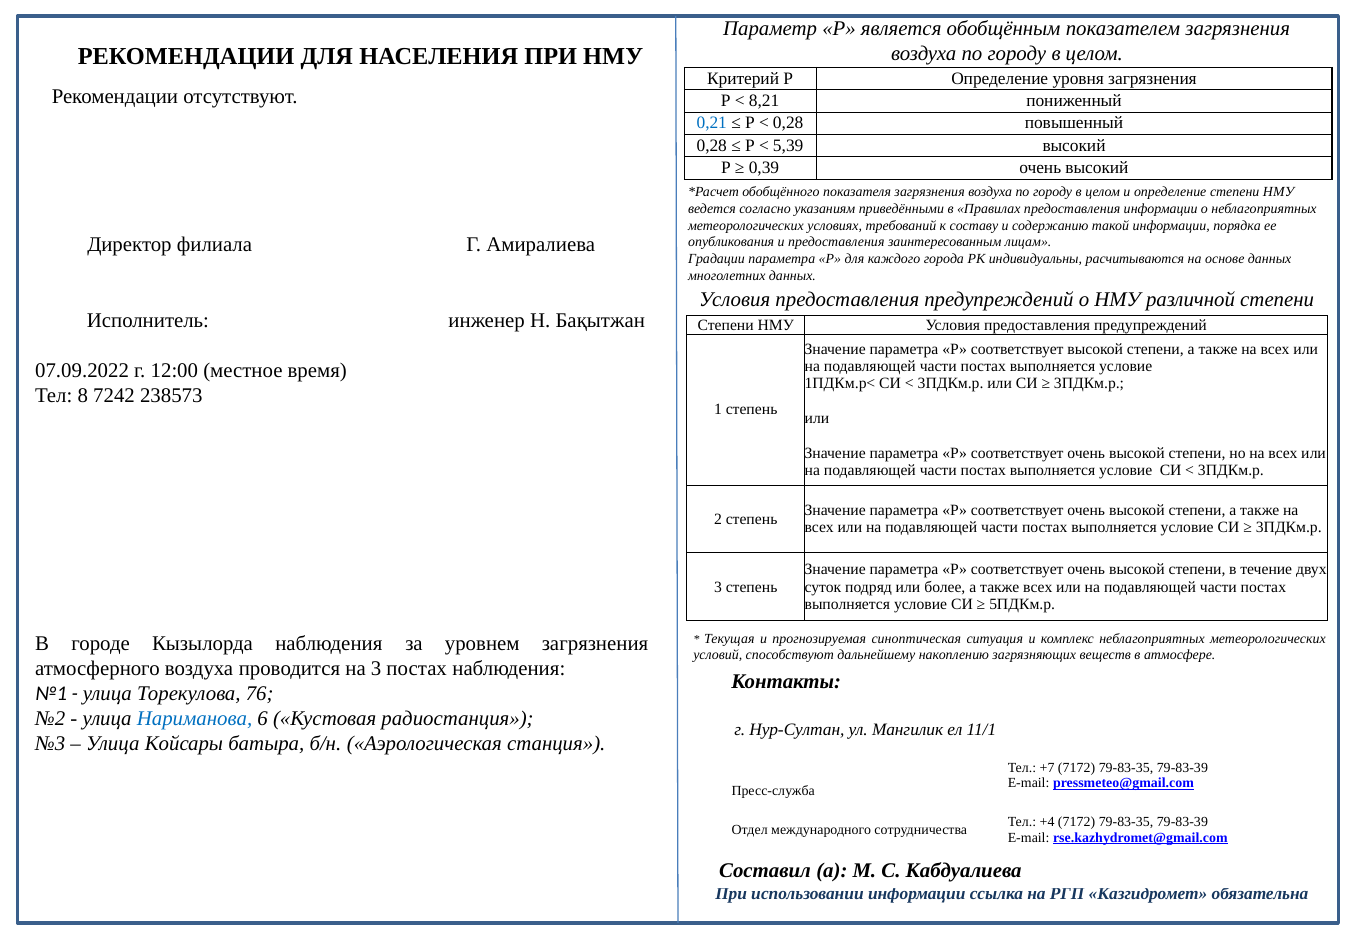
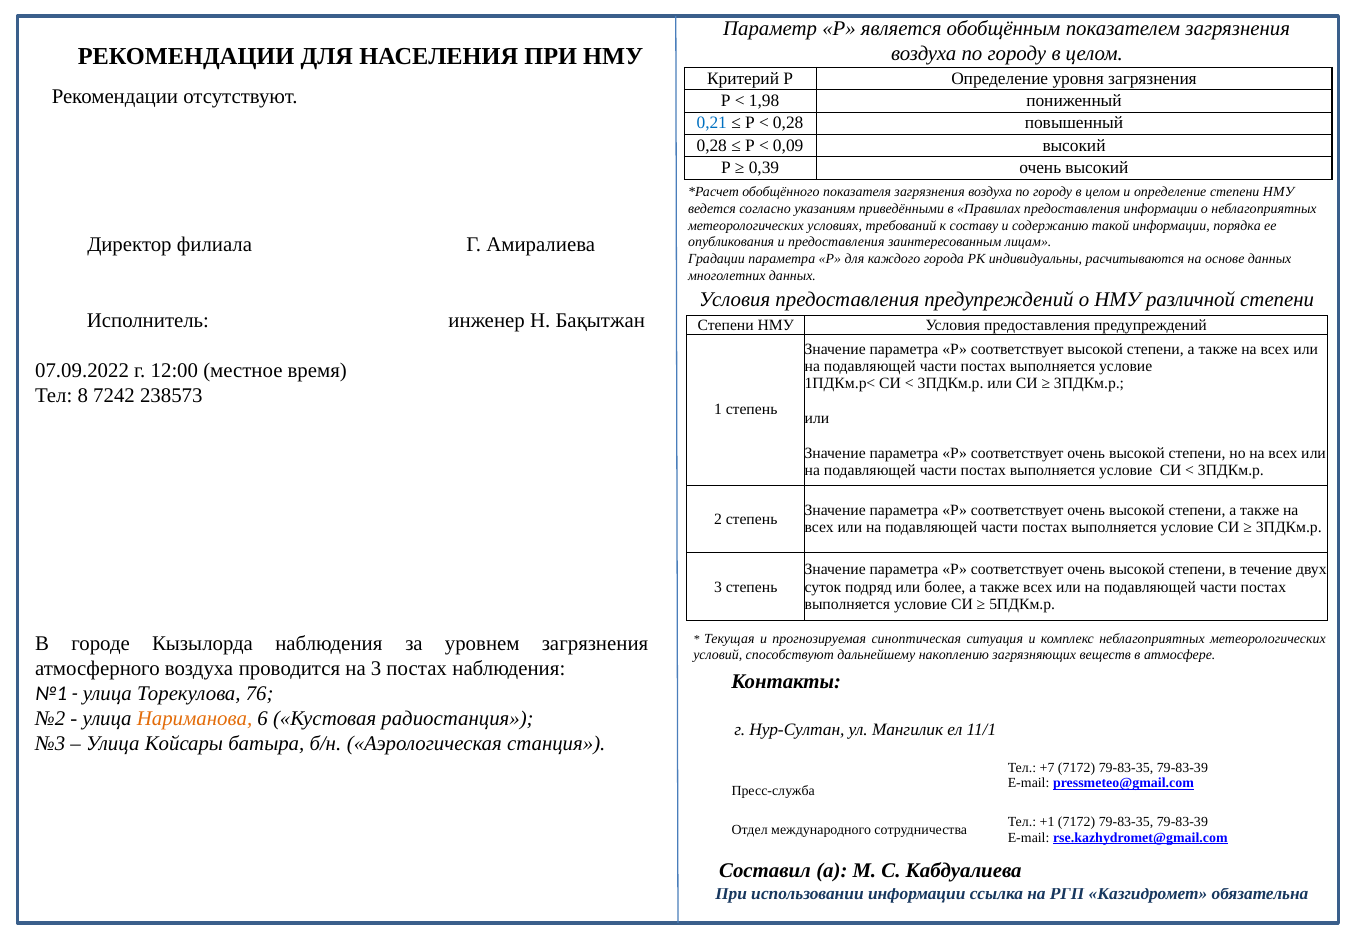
8,21: 8,21 -> 1,98 (764, 101)
5,39: 5,39 -> 0,09 (788, 145)
Нариманова colour: blue -> orange (195, 718)
+4: +4 -> +1 (1047, 822)
